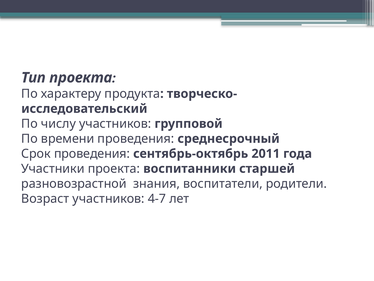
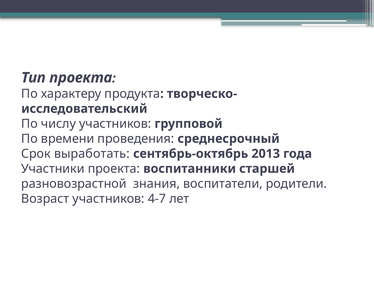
Срок проведения: проведения -> выработать (92, 153)
2011: 2011 -> 2013 (266, 153)
